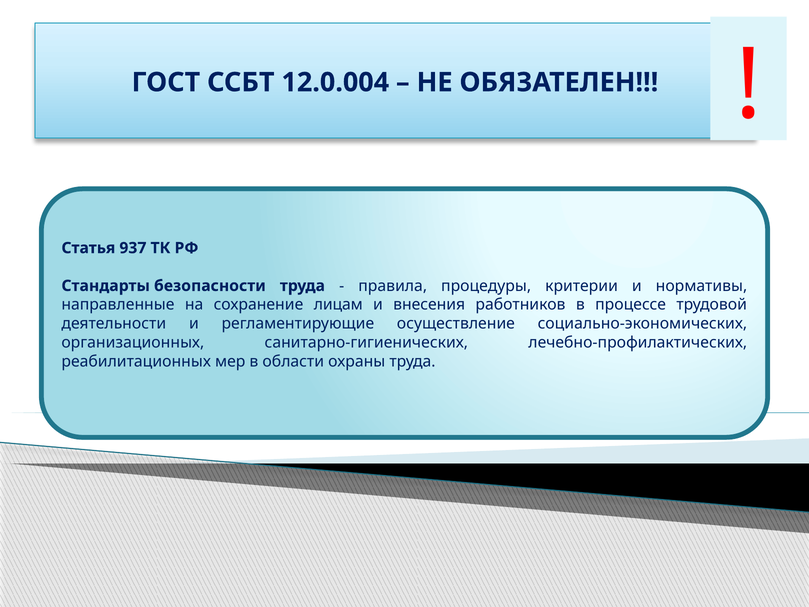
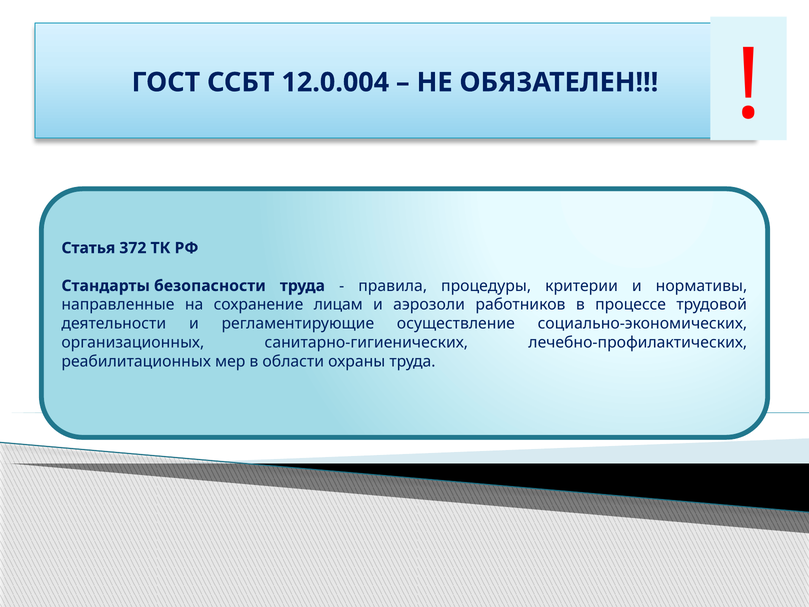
937: 937 -> 372 (133, 248)
внесения: внесения -> аэрозоли (429, 305)
